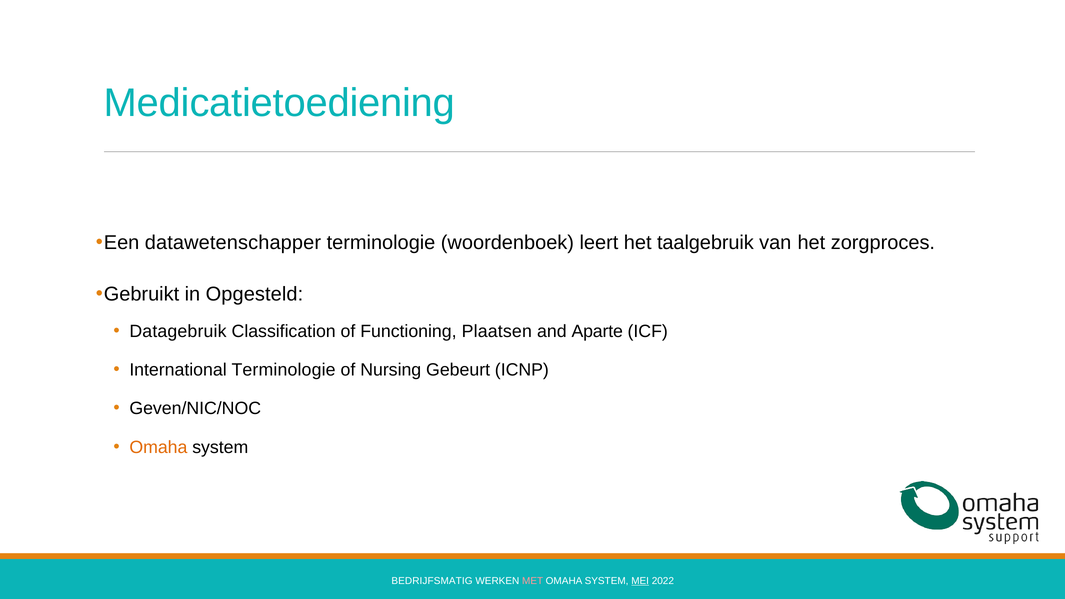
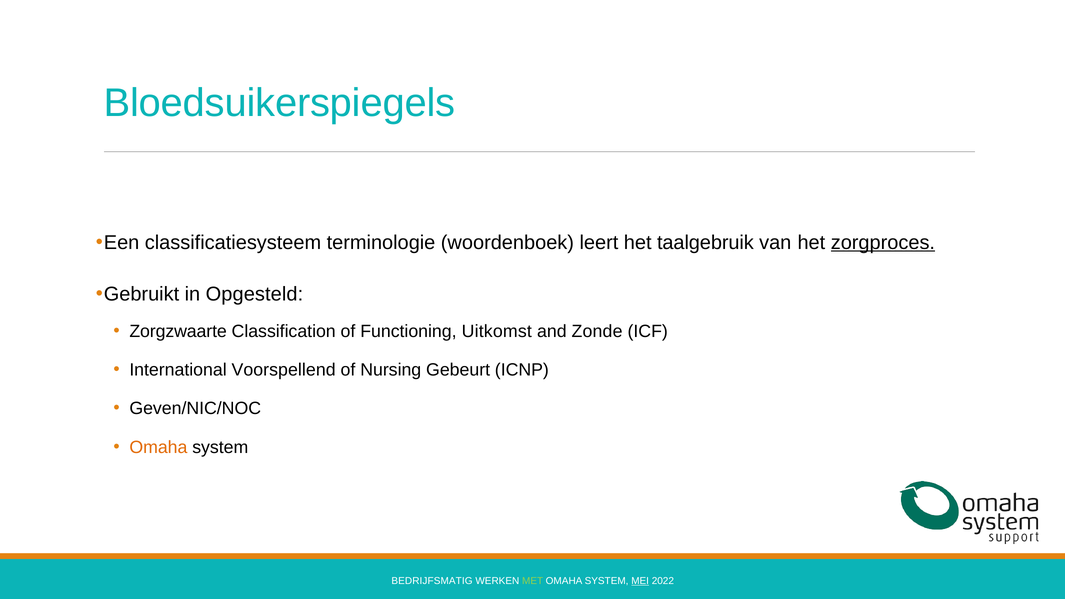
Medicatietoediening: Medicatietoediening -> Bloedsuikerspiegels (280, 103)
datawetenschapper: datawetenschapper -> classificatiesysteem (233, 243)
zorgproces underline: none -> present (883, 243)
Datagebruik: Datagebruik -> Zorgzwaarte (178, 332)
Plaatsen: Plaatsen -> Uitkomst (497, 332)
Aparte: Aparte -> Zonde (597, 332)
International Terminologie: Terminologie -> Voorspellend (284, 370)
MET colour: pink -> light green (533, 581)
